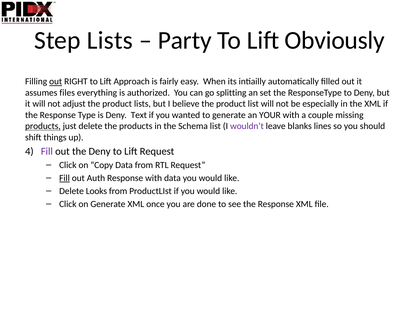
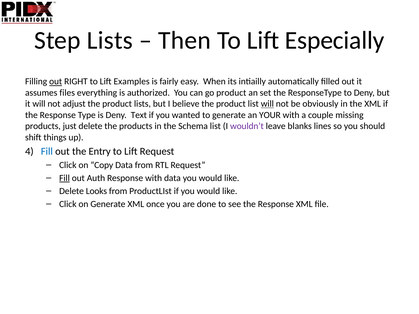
Party: Party -> Then (185, 41)
Obviously: Obviously -> Especially (335, 41)
Approach: Approach -> Examples (132, 82)
go splitting: splitting -> product (231, 93)
will underline: none -> present (267, 104)
especially: especially -> obviously (320, 104)
products underline: present -> none (43, 126)
Fill colour: purple -> blue (47, 151)
the Deny: Deny -> Entry (100, 151)
